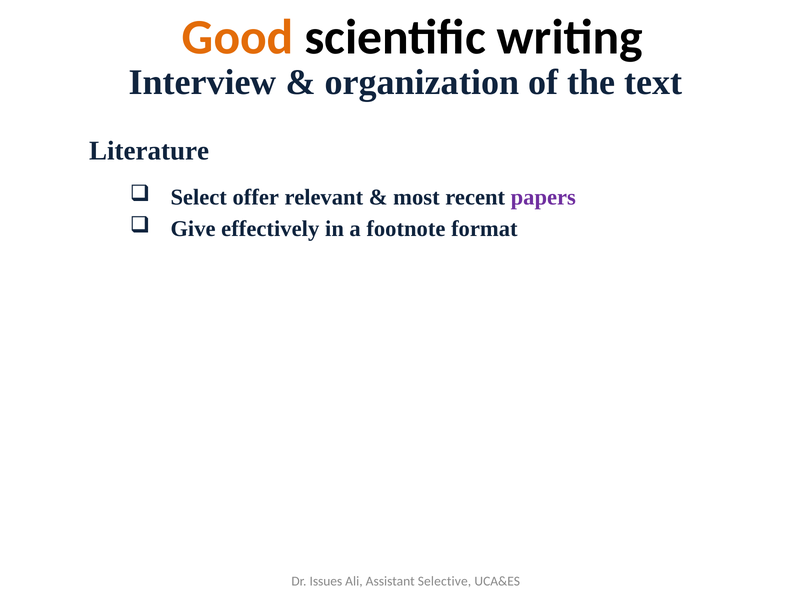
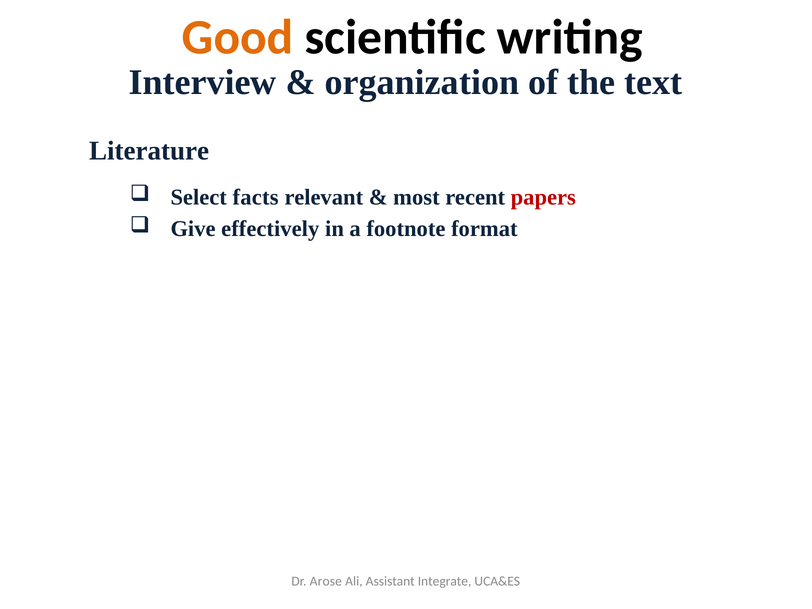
offer: offer -> facts (256, 197)
papers colour: purple -> red (543, 197)
Issues: Issues -> Arose (326, 581)
Selective: Selective -> Integrate (445, 581)
